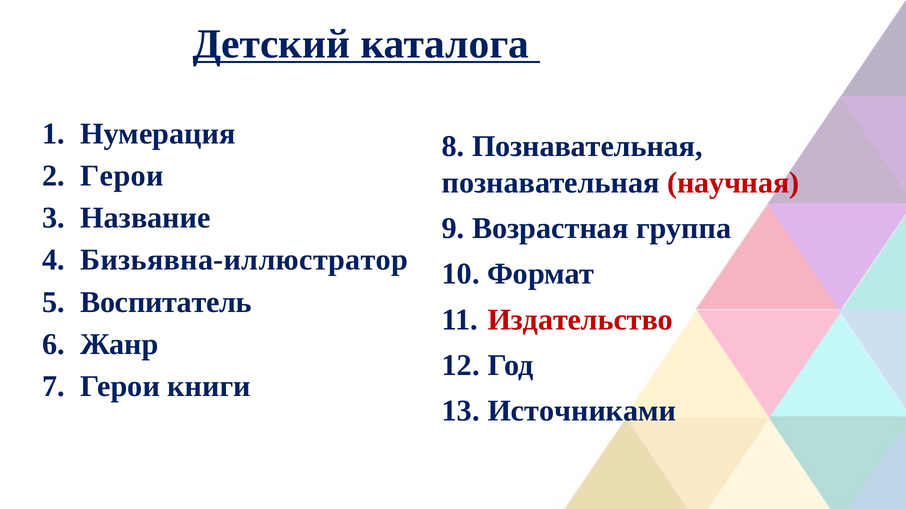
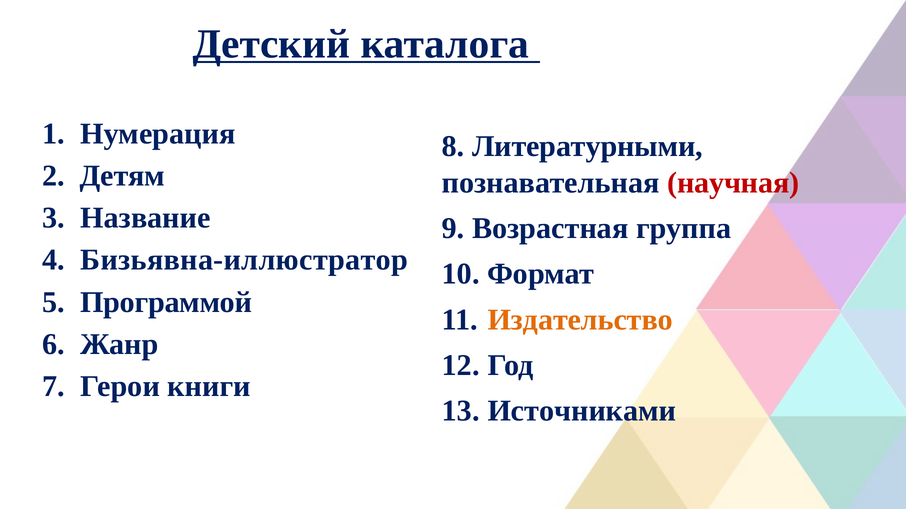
8 Познавательная: Познавательная -> Литературными (587, 147)
Герои: Герои -> Детям (122, 176)
Воспитатель: Воспитатель -> Программой (166, 302)
Издательство colour: red -> orange (580, 320)
